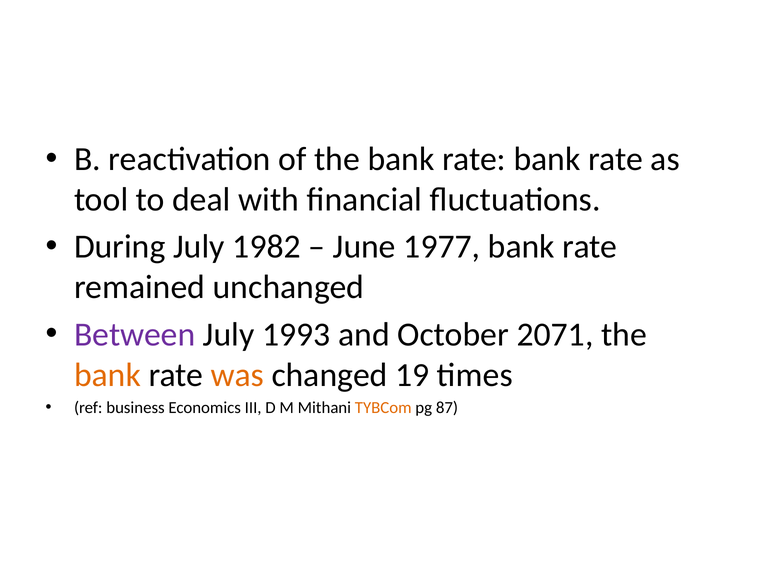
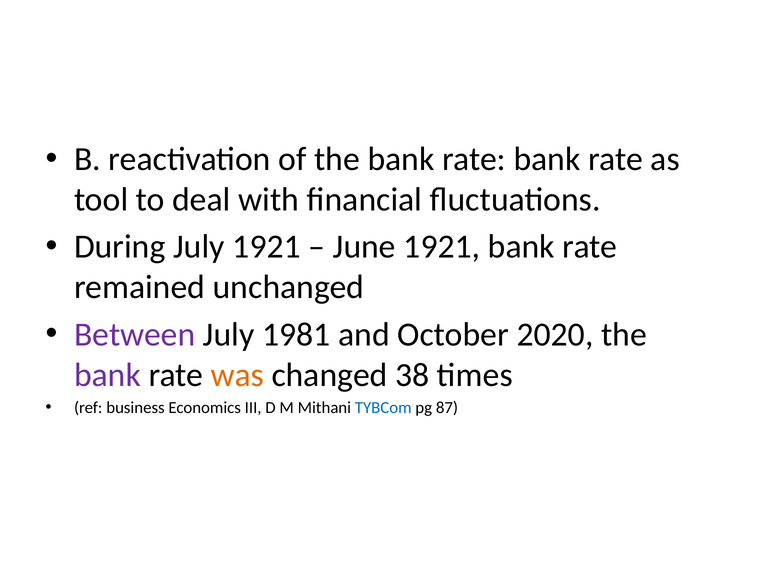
July 1982: 1982 -> 1921 (267, 247)
June 1977: 1977 -> 1921 (442, 247)
1993: 1993 -> 1981 (296, 335)
2071: 2071 -> 2020 (555, 335)
bank colour: orange -> purple (107, 375)
19: 19 -> 38 (412, 375)
TYBCom colour: orange -> blue (383, 408)
